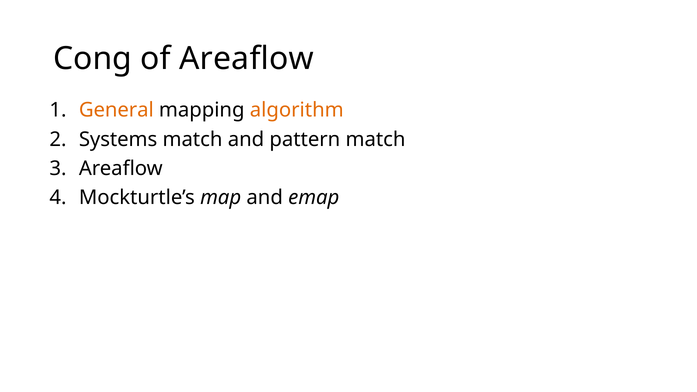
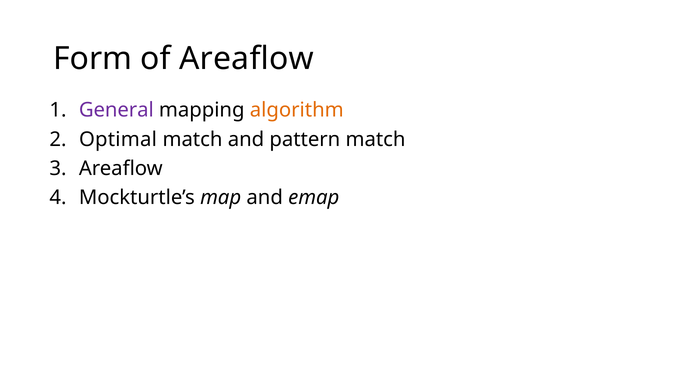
Cong: Cong -> Form (93, 59)
General colour: orange -> purple (116, 110)
Systems: Systems -> Optimal (118, 139)
